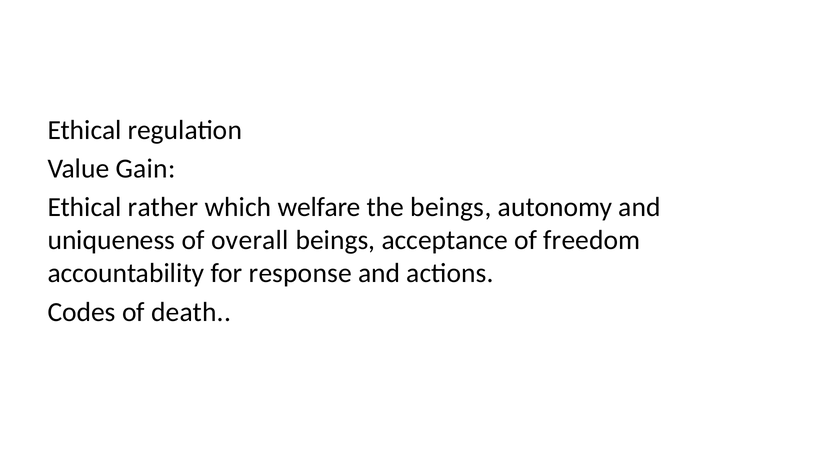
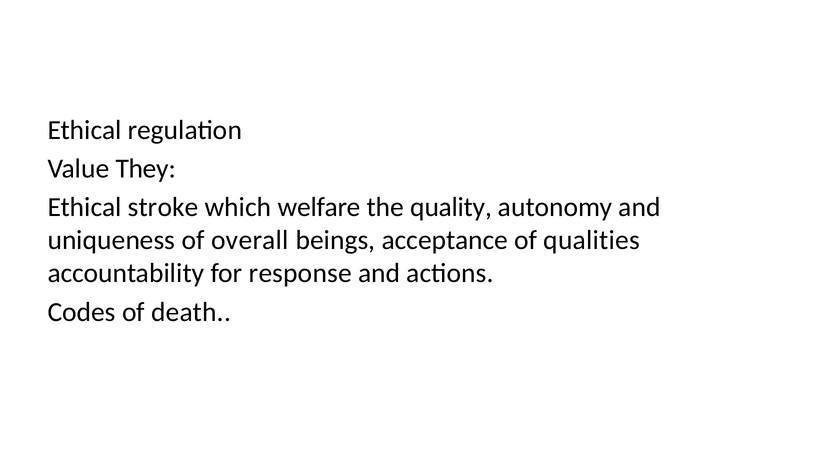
Gain: Gain -> They (146, 169)
rather: rather -> stroke (163, 207)
the beings: beings -> quality (451, 207)
freedom: freedom -> qualities (592, 240)
